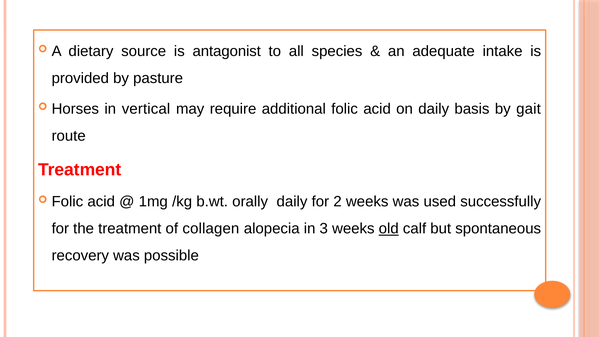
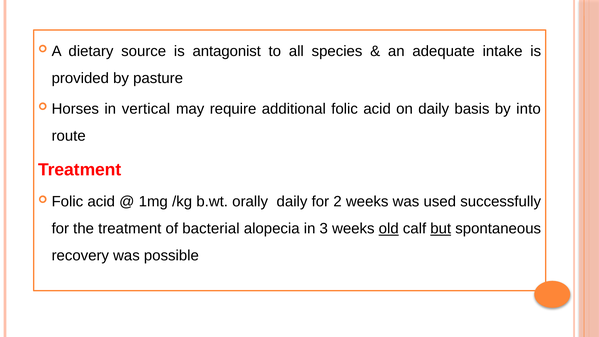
gait: gait -> into (529, 109)
collagen: collagen -> bacterial (211, 229)
but underline: none -> present (441, 229)
